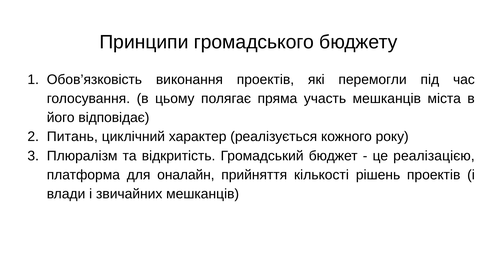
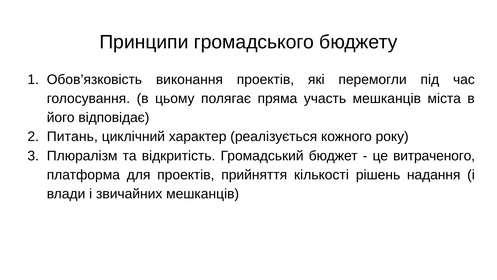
реалізацією: реалізацією -> витраченого (434, 156)
для оналайн: оналайн -> проектів (186, 175)
рішень проектів: проектів -> надання (434, 175)
